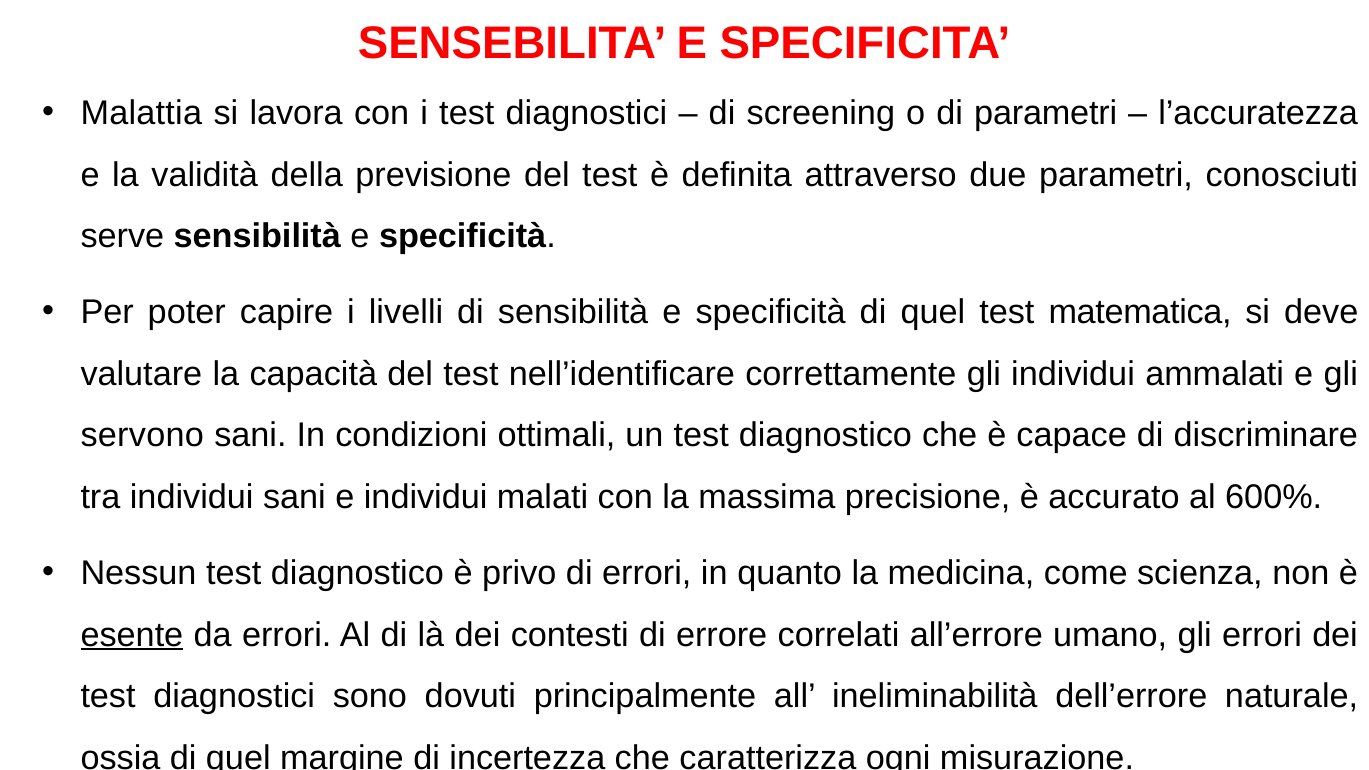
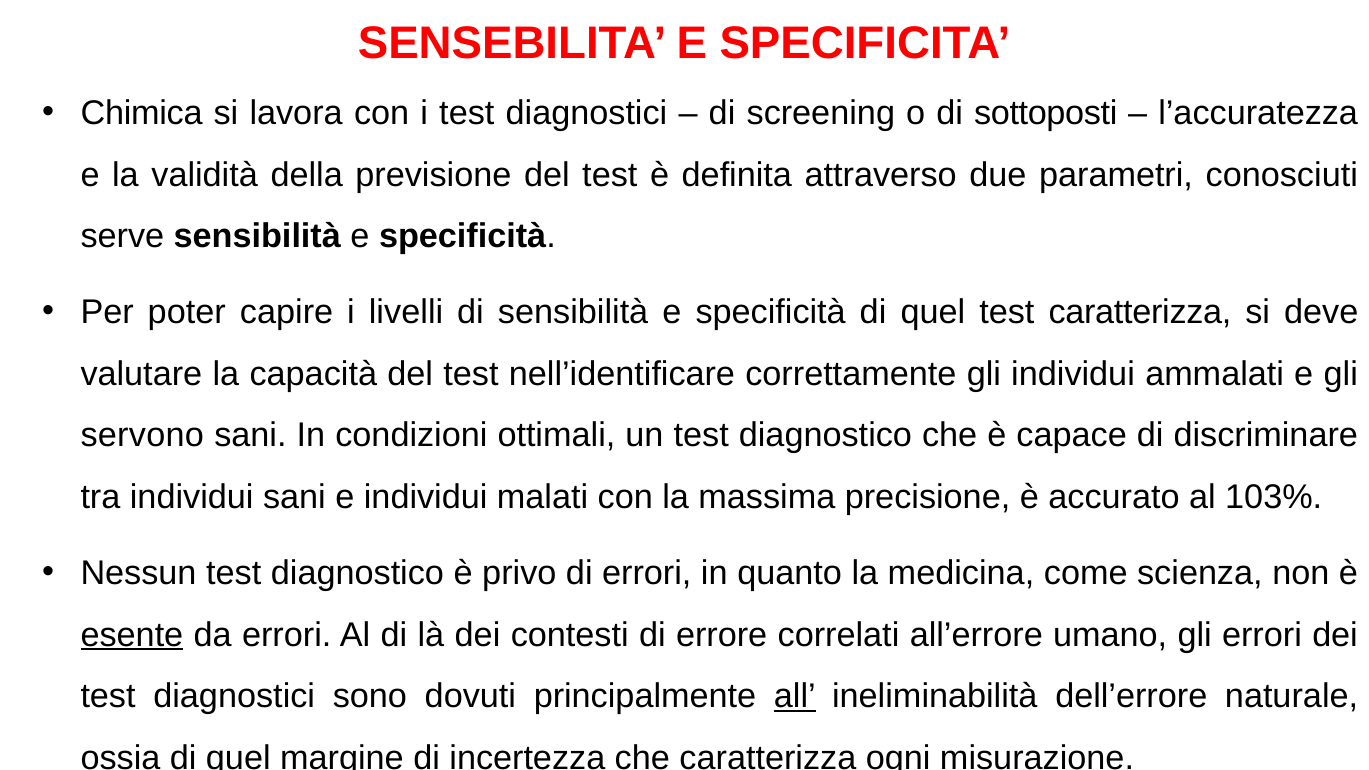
Malattia: Malattia -> Chimica (142, 113)
di parametri: parametri -> sottoposti (1046, 113)
test matematica: matematica -> caratterizza (1140, 312)
600%: 600% -> 103% (1274, 497)
all underline: none -> present (795, 696)
